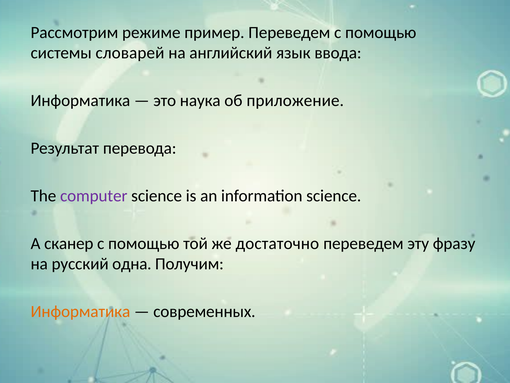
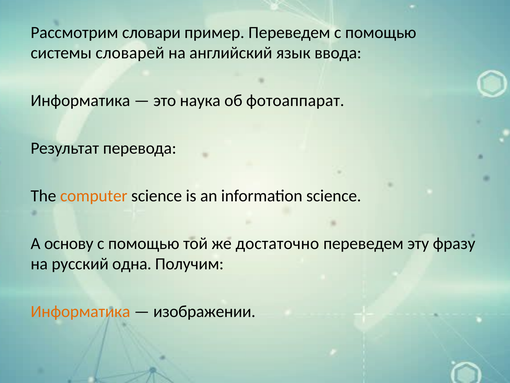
режиме: режиме -> словари (151, 33)
приложение: приложение -> фотоаппарат (295, 101)
computer colour: purple -> orange (94, 196)
сканер: сканер -> основу (69, 243)
современных: современных -> изображении (204, 311)
